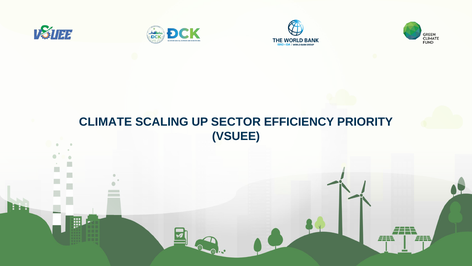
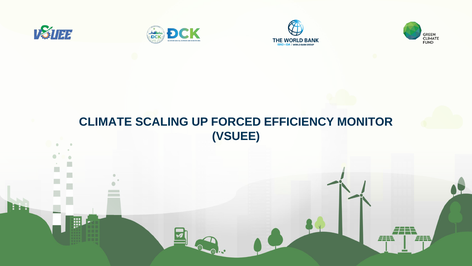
SECTOR: SECTOR -> FORCED (236, 122)
PRIORITY: PRIORITY -> MONITOR (365, 122)
